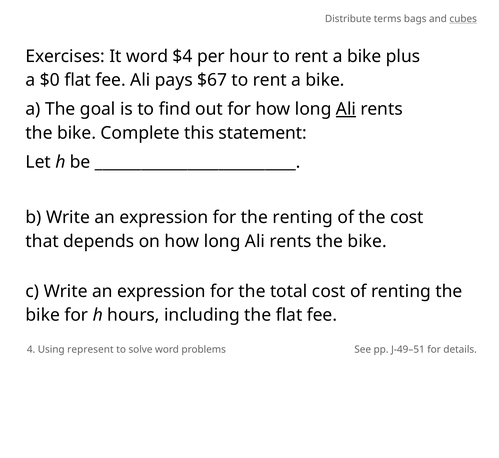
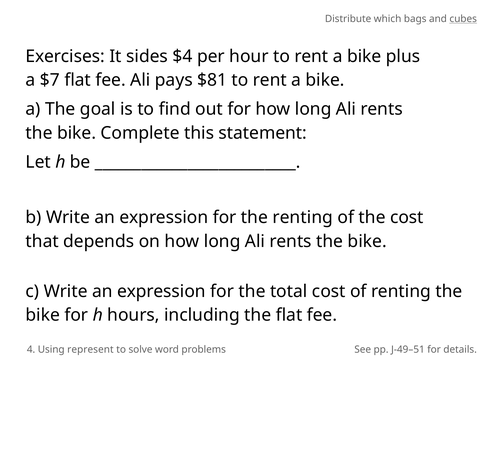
terms: terms -> which (388, 19)
It word: word -> sides (147, 56)
$0: $0 -> $7 (50, 80)
$67: $67 -> $81 (212, 80)
Ali underline: present -> none (346, 109)
